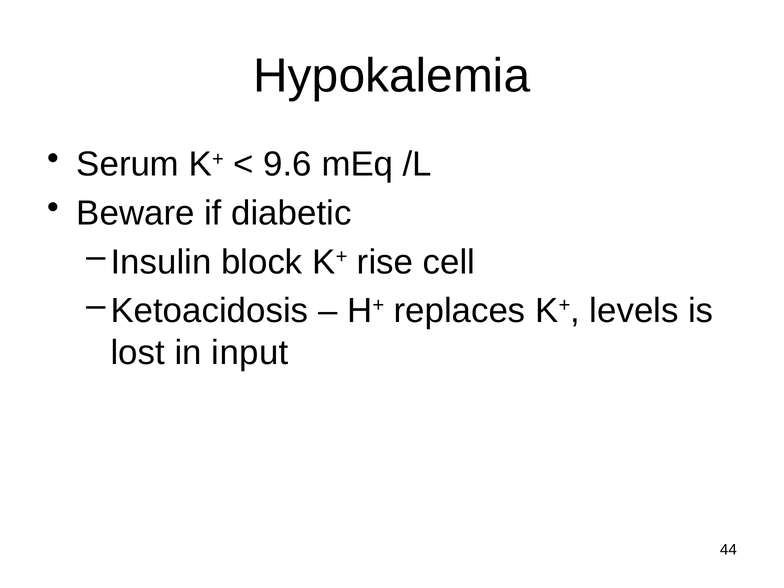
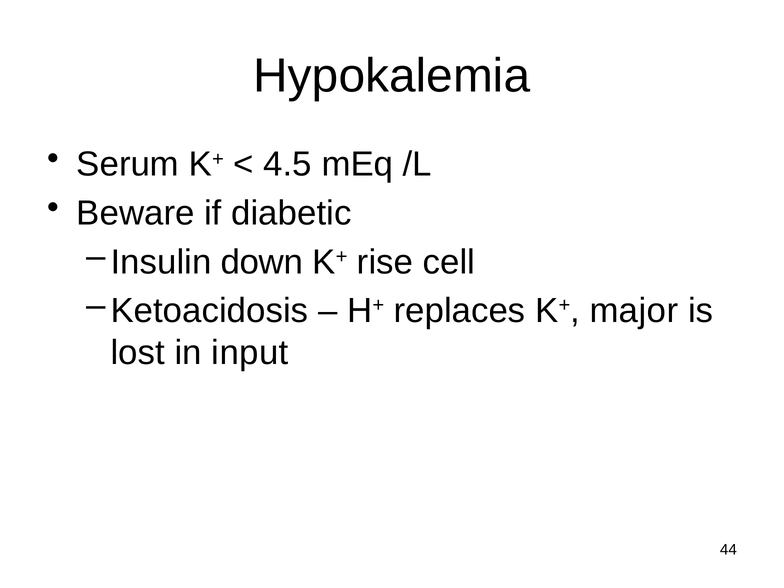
9.6: 9.6 -> 4.5 (288, 164)
block: block -> down (262, 262)
levels: levels -> major (634, 311)
